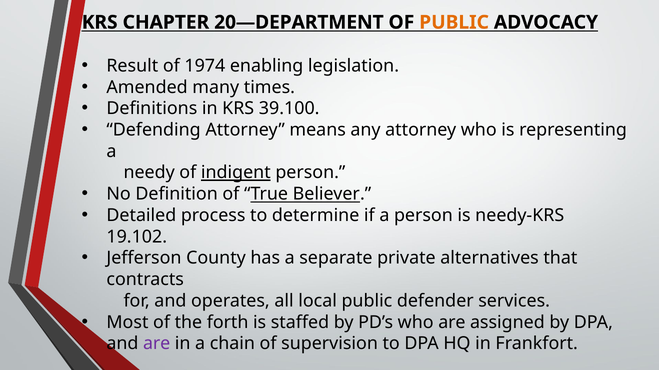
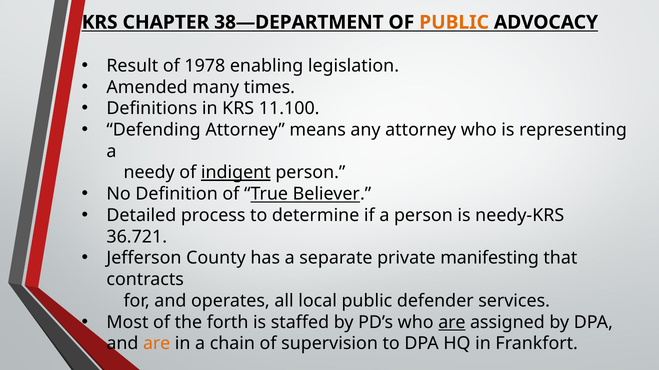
20—DEPARTMENT: 20—DEPARTMENT -> 38—DEPARTMENT (299, 22)
1974: 1974 -> 1978 (205, 66)
39.100: 39.100 -> 11.100 (289, 109)
19.102: 19.102 -> 36.721 (137, 237)
alternatives: alternatives -> manifesting (490, 259)
are underline: none -> present (452, 323)
are colour: purple -> orange (157, 344)
